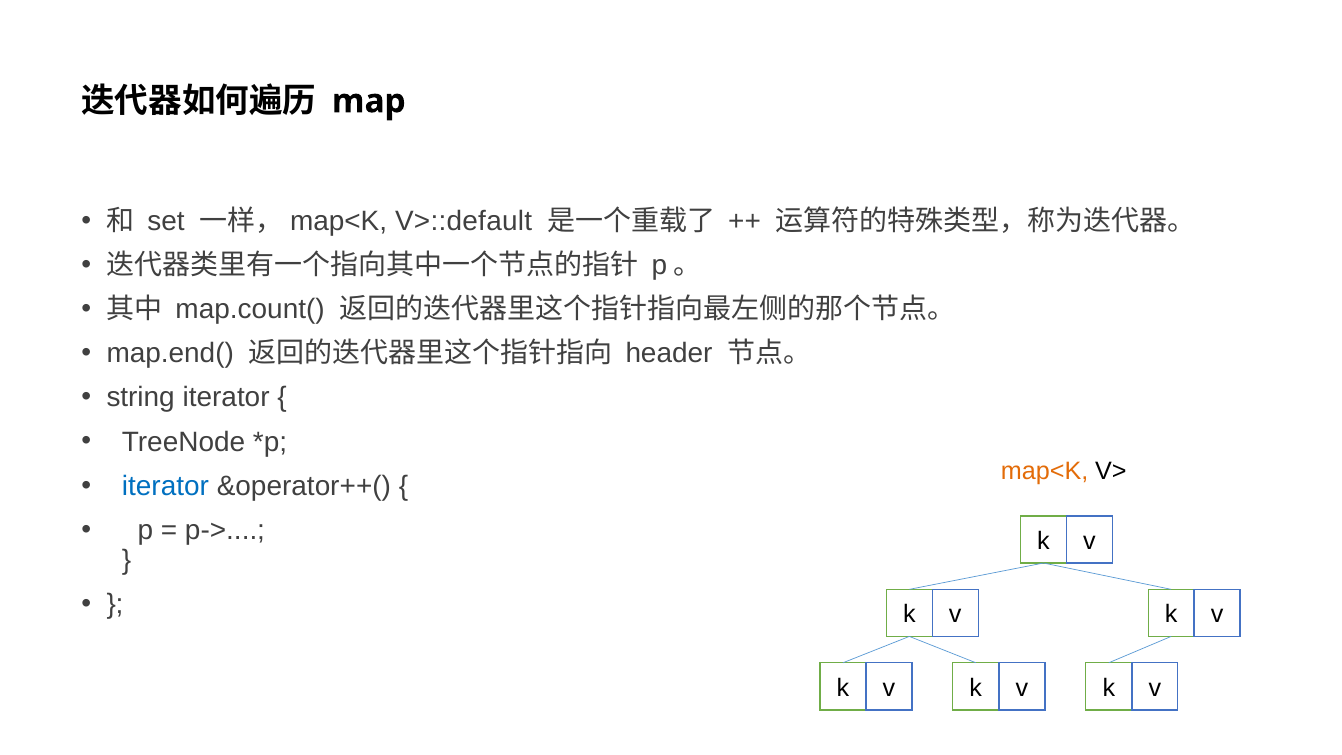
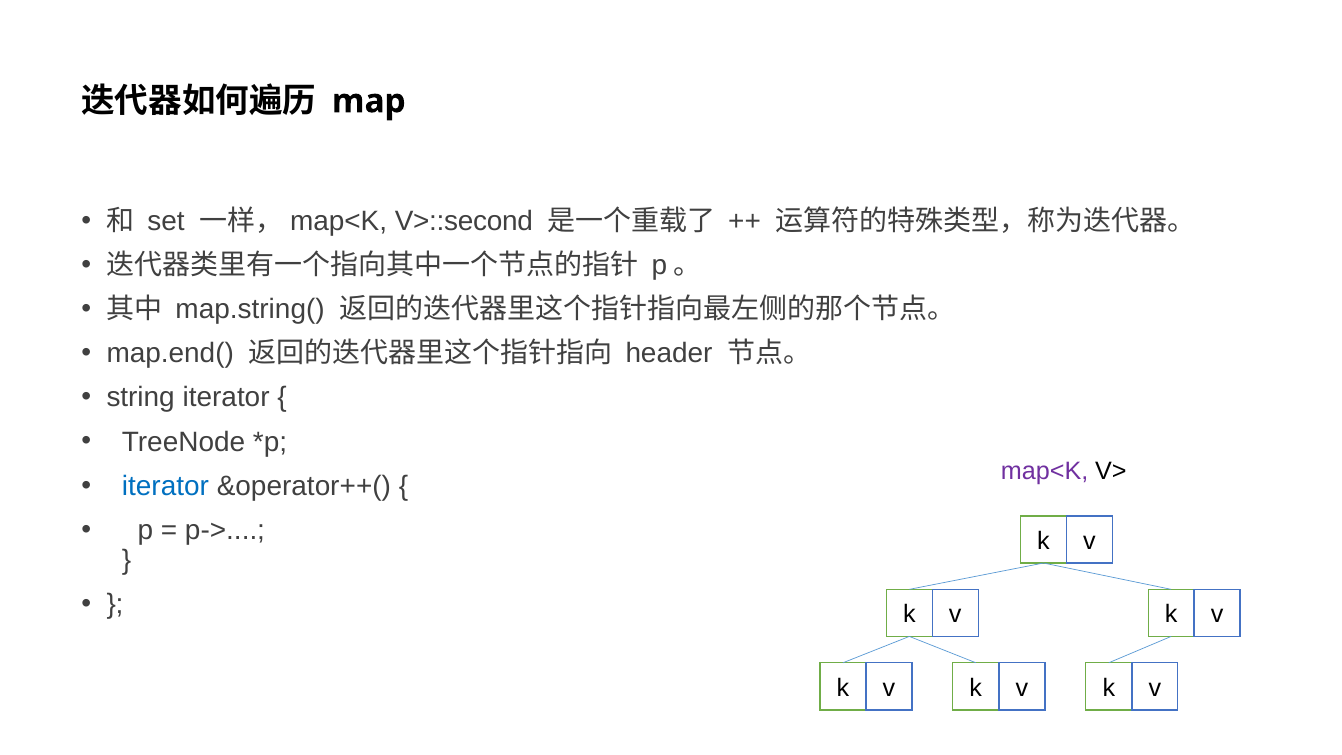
V>::default: V>::default -> V>::second (464, 221)
map.count(: map.count( -> map.string( (250, 309)
map<K colour: orange -> purple (1045, 471)
